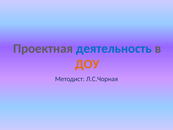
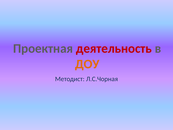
деятельность colour: blue -> red (114, 48)
